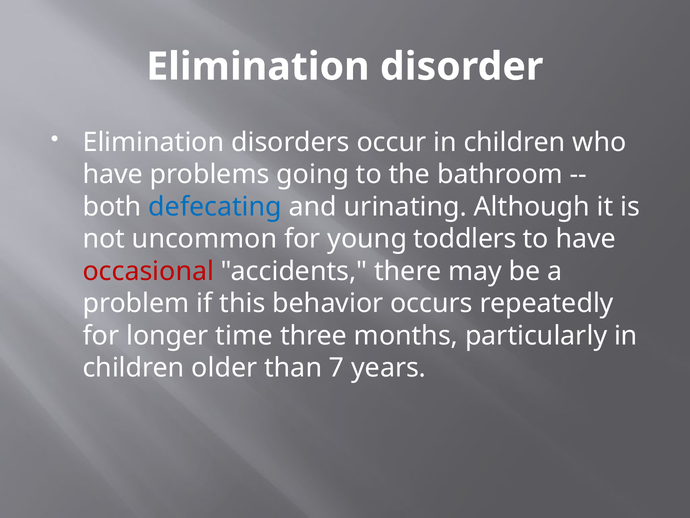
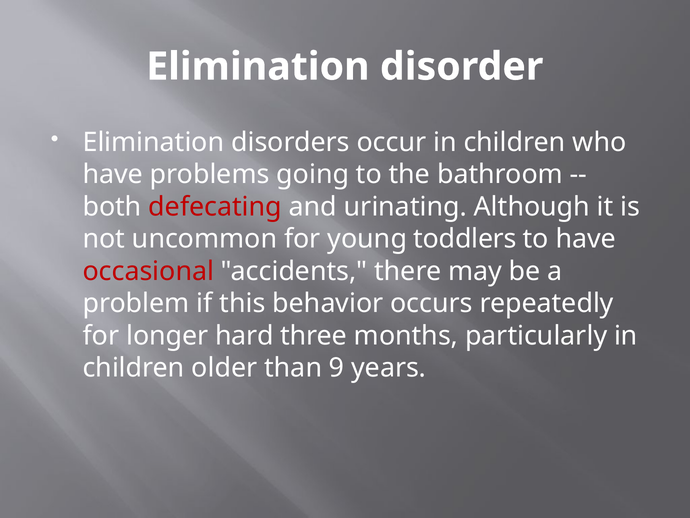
defecating colour: blue -> red (215, 207)
time: time -> hard (244, 335)
7: 7 -> 9 (337, 368)
